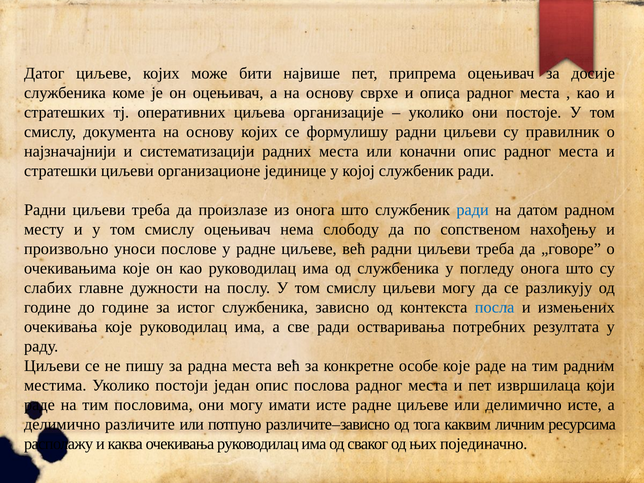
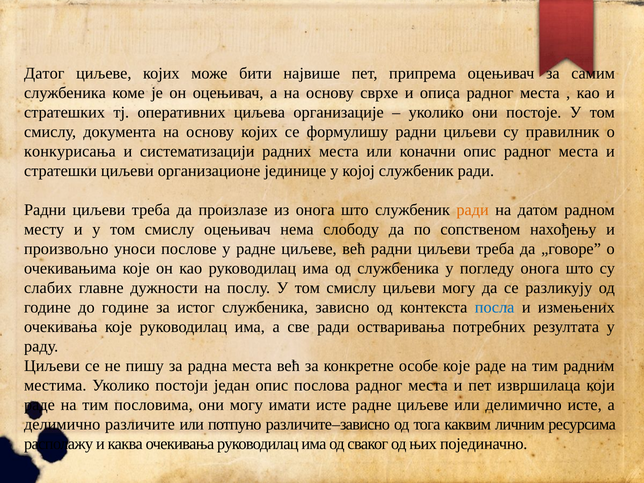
досије: досије -> самим (593, 74)
најзначајнији: најзначајнији -> конкурисања (70, 151)
ради colour: blue -> orange (473, 210)
